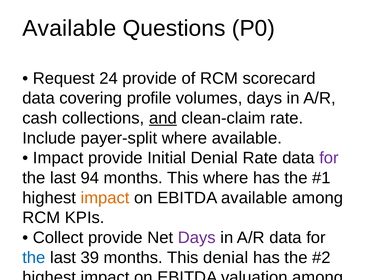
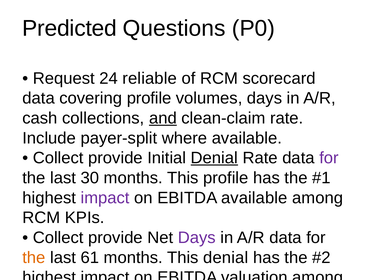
Available: Available -> Predicted (69, 28)
24 provide: provide -> reliable (150, 78)
Impact: Impact -> Collect (58, 158)
Denial underline: none -> present (214, 158)
94: 94 -> 30 (90, 178)
This where: where -> profile (226, 178)
impact colour: orange -> purple (105, 198)
the colour: blue -> orange (34, 258)
39: 39 -> 61 (90, 258)
